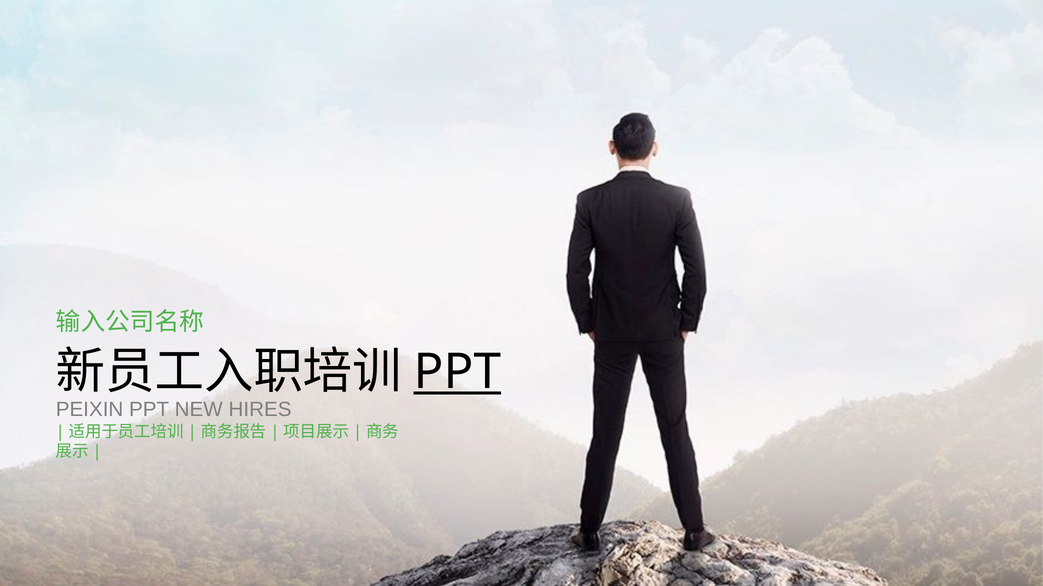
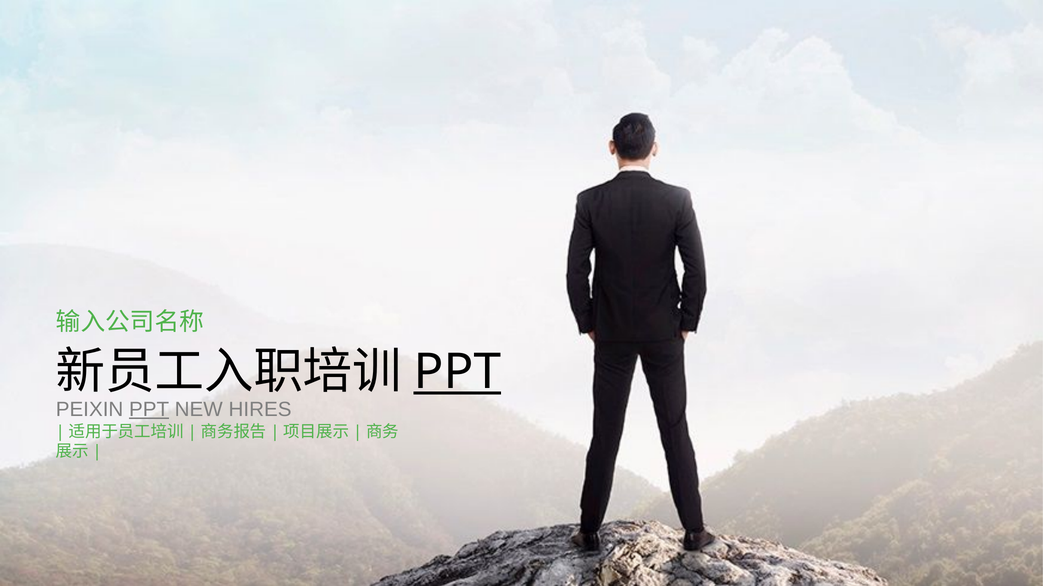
PPT underline: none -> present (149, 410)
